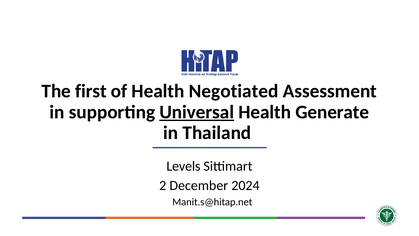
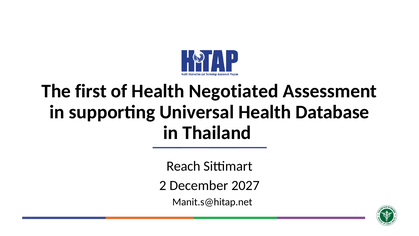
Universal underline: present -> none (197, 112)
Generate: Generate -> Database (332, 112)
Levels: Levels -> Reach (183, 166)
2024: 2024 -> 2027 (245, 185)
